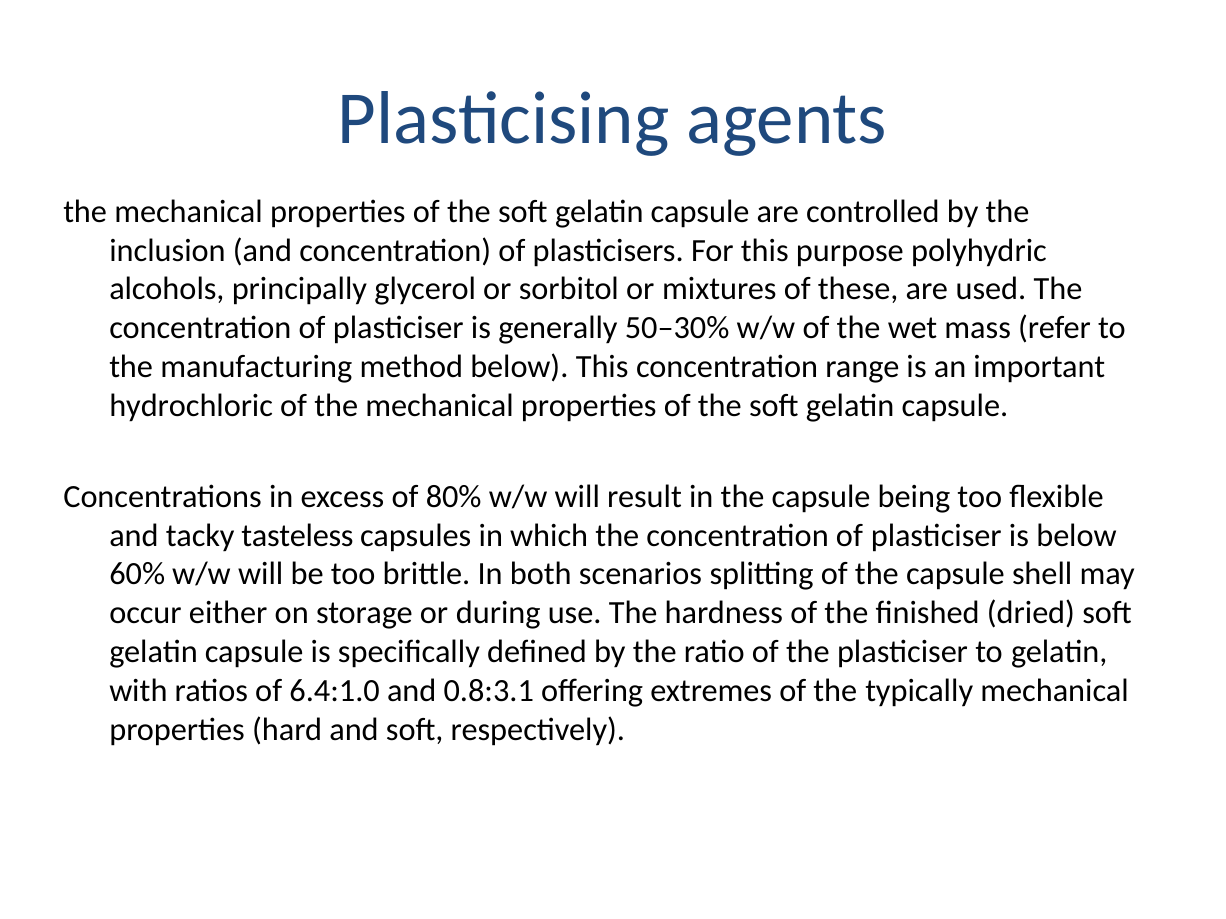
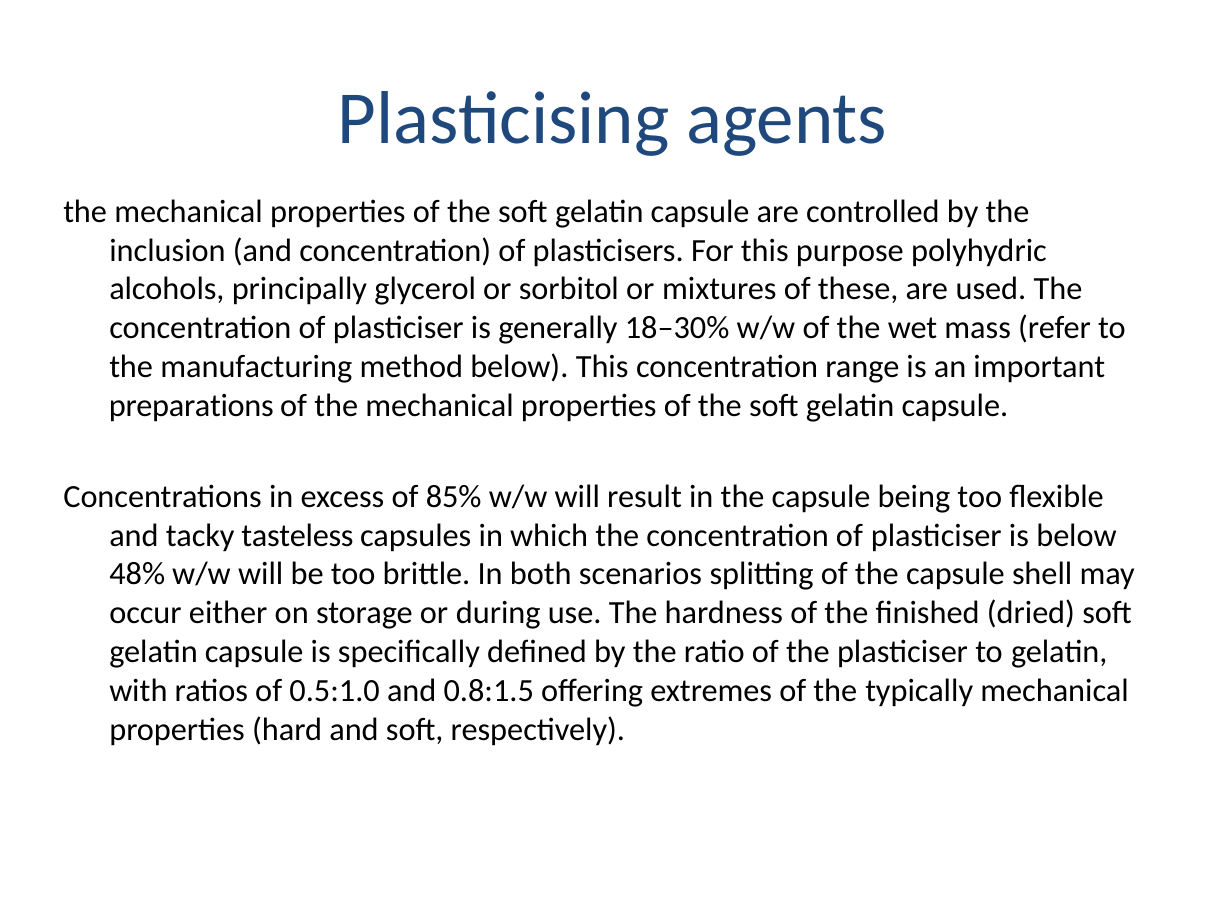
50–30%: 50–30% -> 18–30% (677, 328)
hydrochloric: hydrochloric -> preparations (191, 406)
80%: 80% -> 85% (454, 497)
60%: 60% -> 48% (137, 575)
6.4:1.0: 6.4:1.0 -> 0.5:1.0 (335, 691)
0.8:3.1: 0.8:3.1 -> 0.8:1.5 (489, 691)
